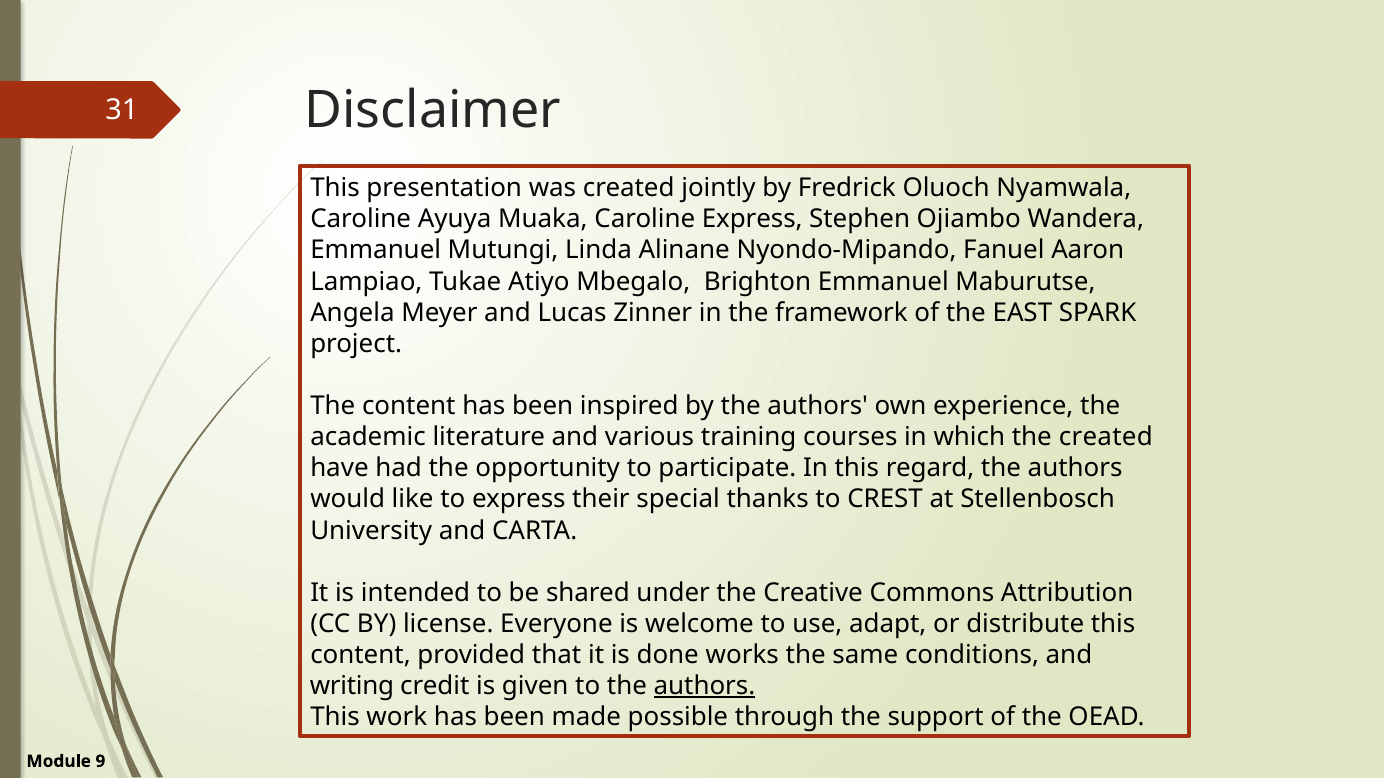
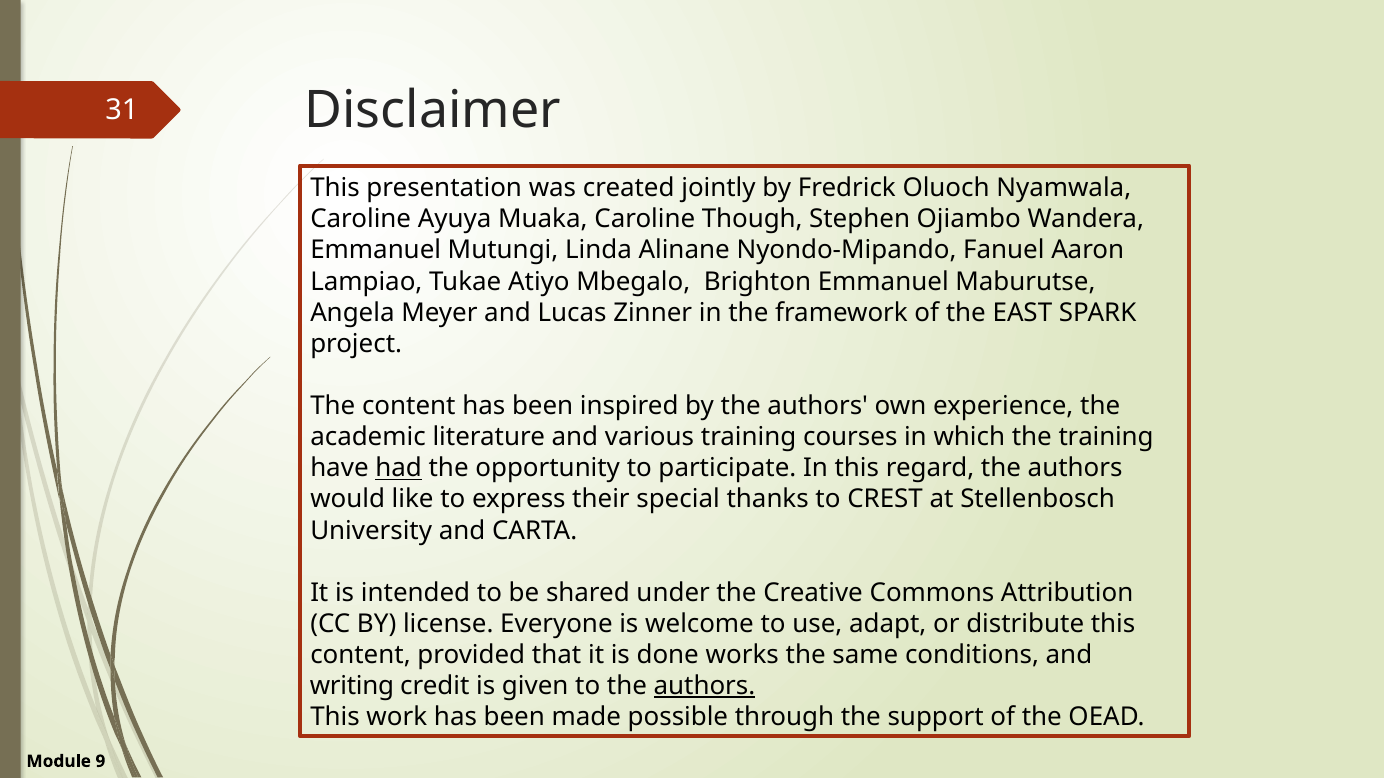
Caroline Express: Express -> Though (752, 219)
the created: created -> training (1106, 437)
had underline: none -> present (399, 469)
